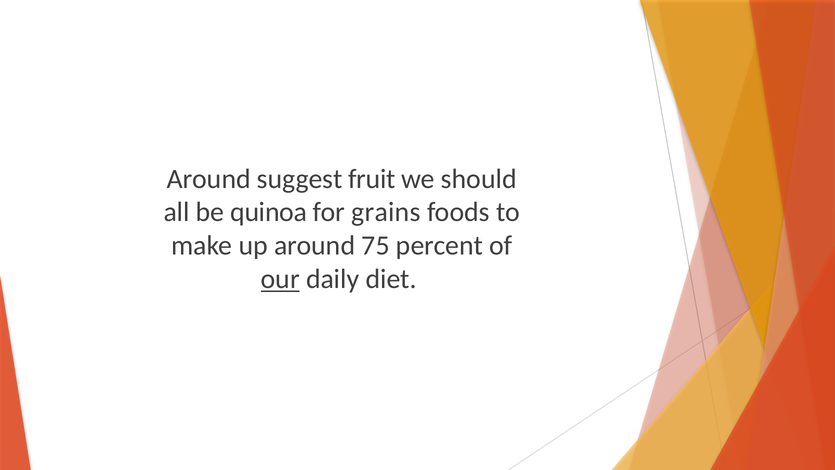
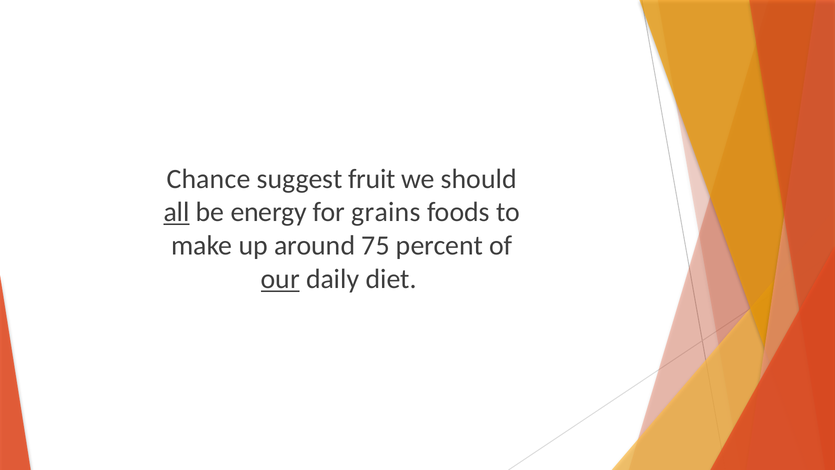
Around: Around -> Chance (209, 179)
all underline: none -> present (177, 212)
quinoa: quinoa -> energy (269, 212)
